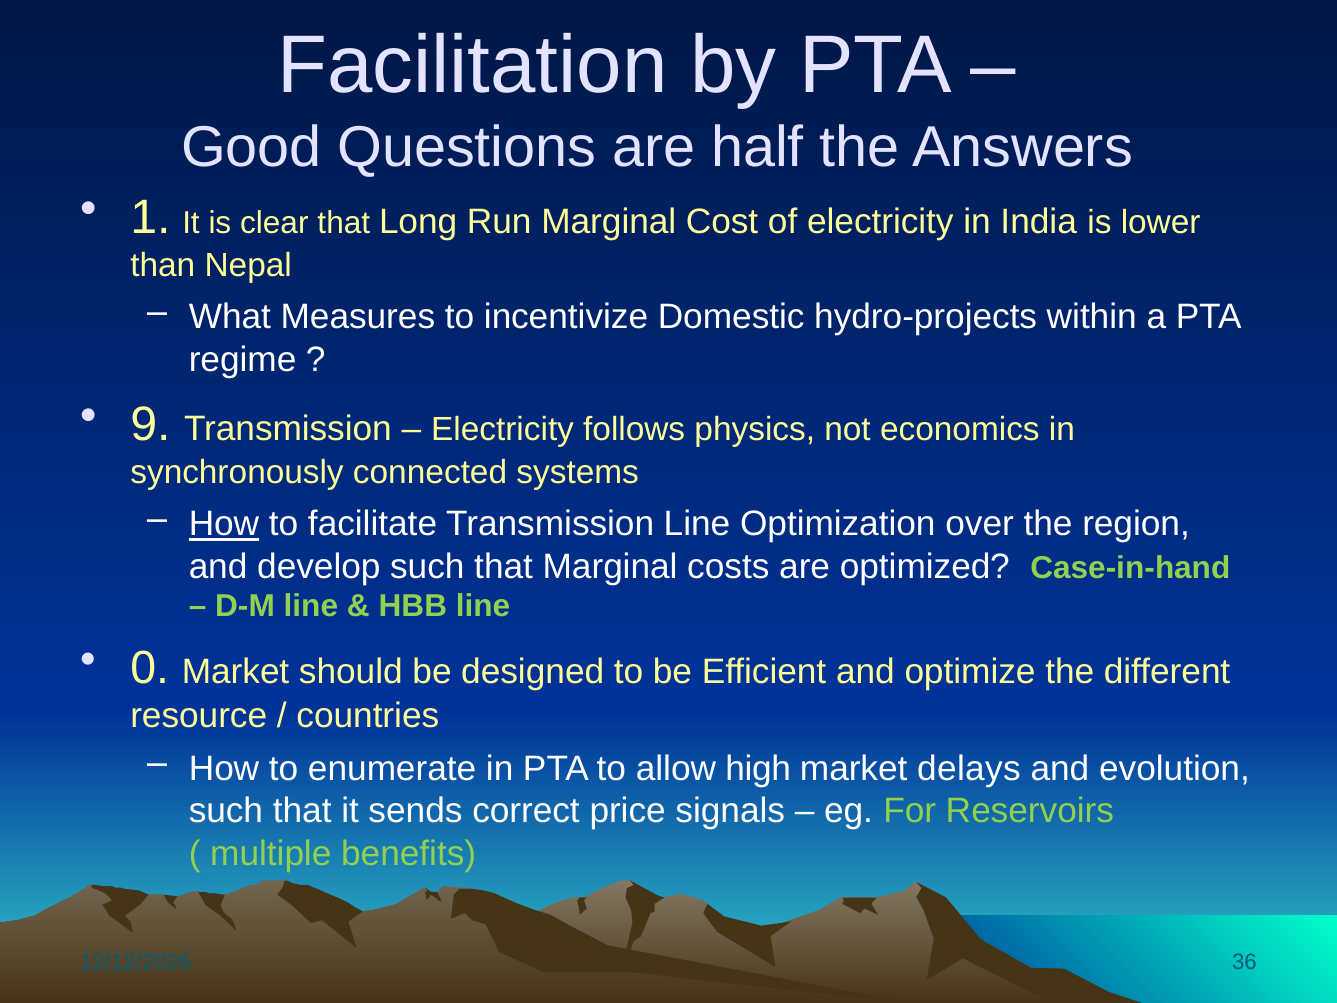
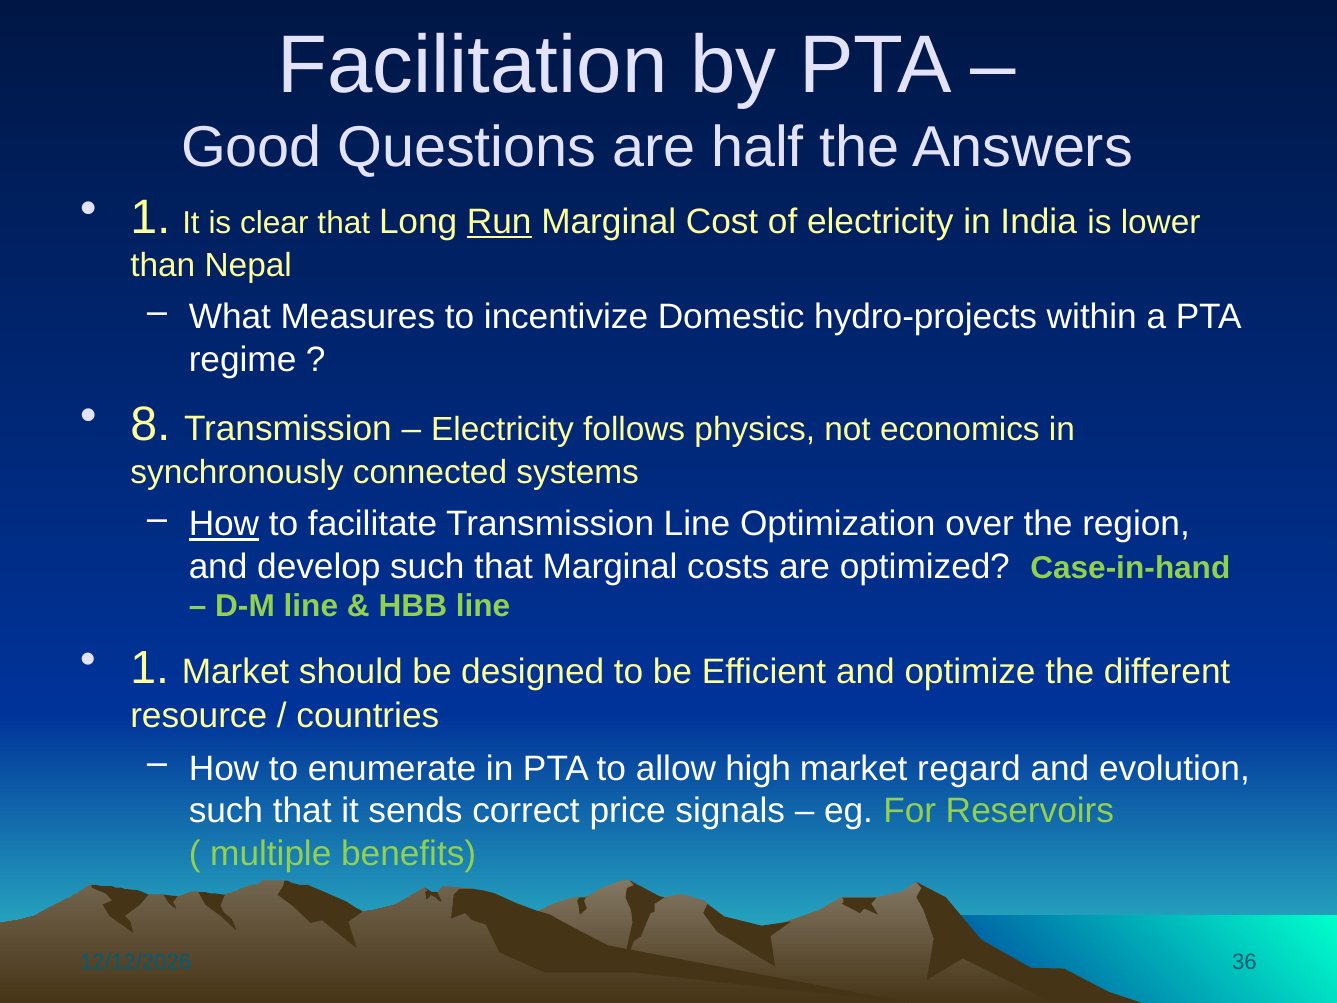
Run underline: none -> present (499, 222)
9: 9 -> 8 (150, 424)
0: 0 -> 1 (150, 668)
delays: delays -> regard (969, 769)
